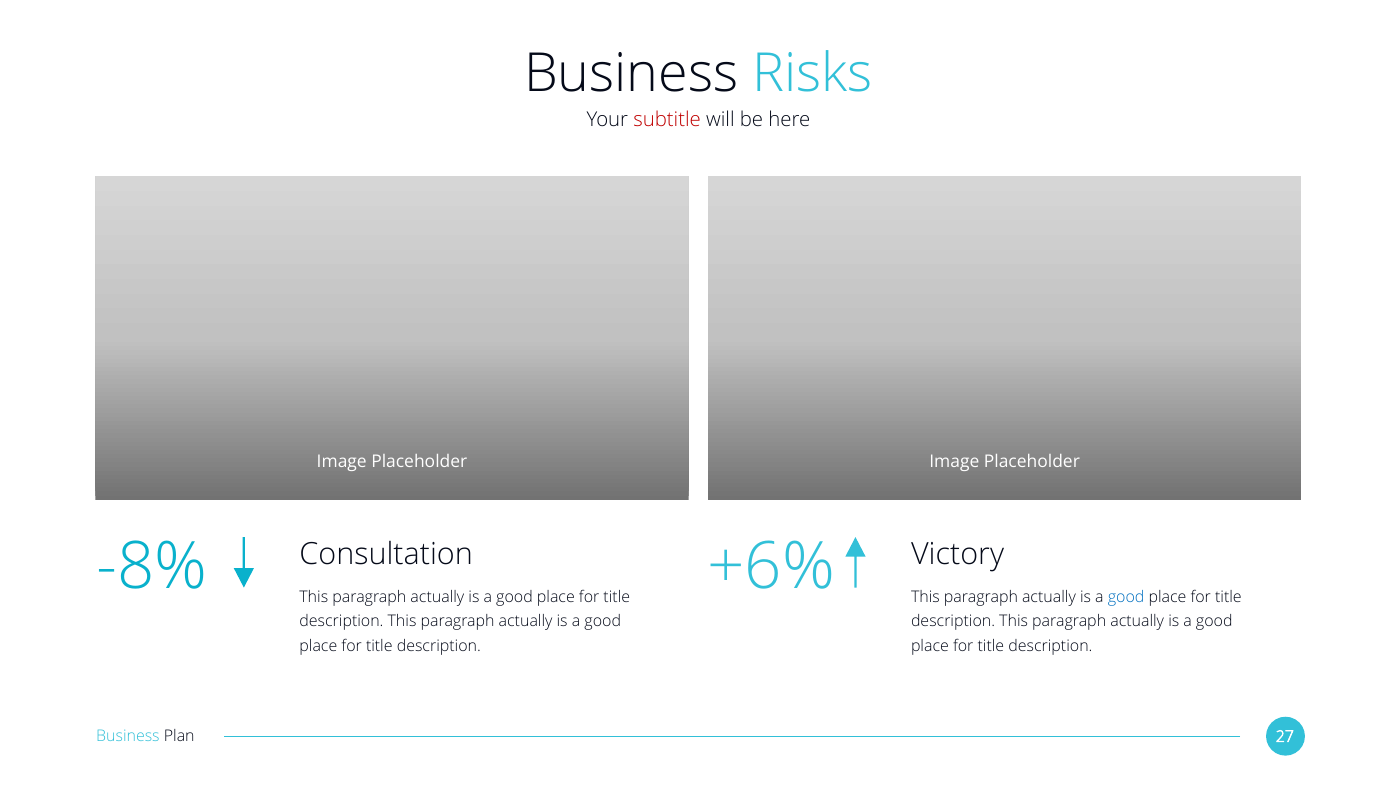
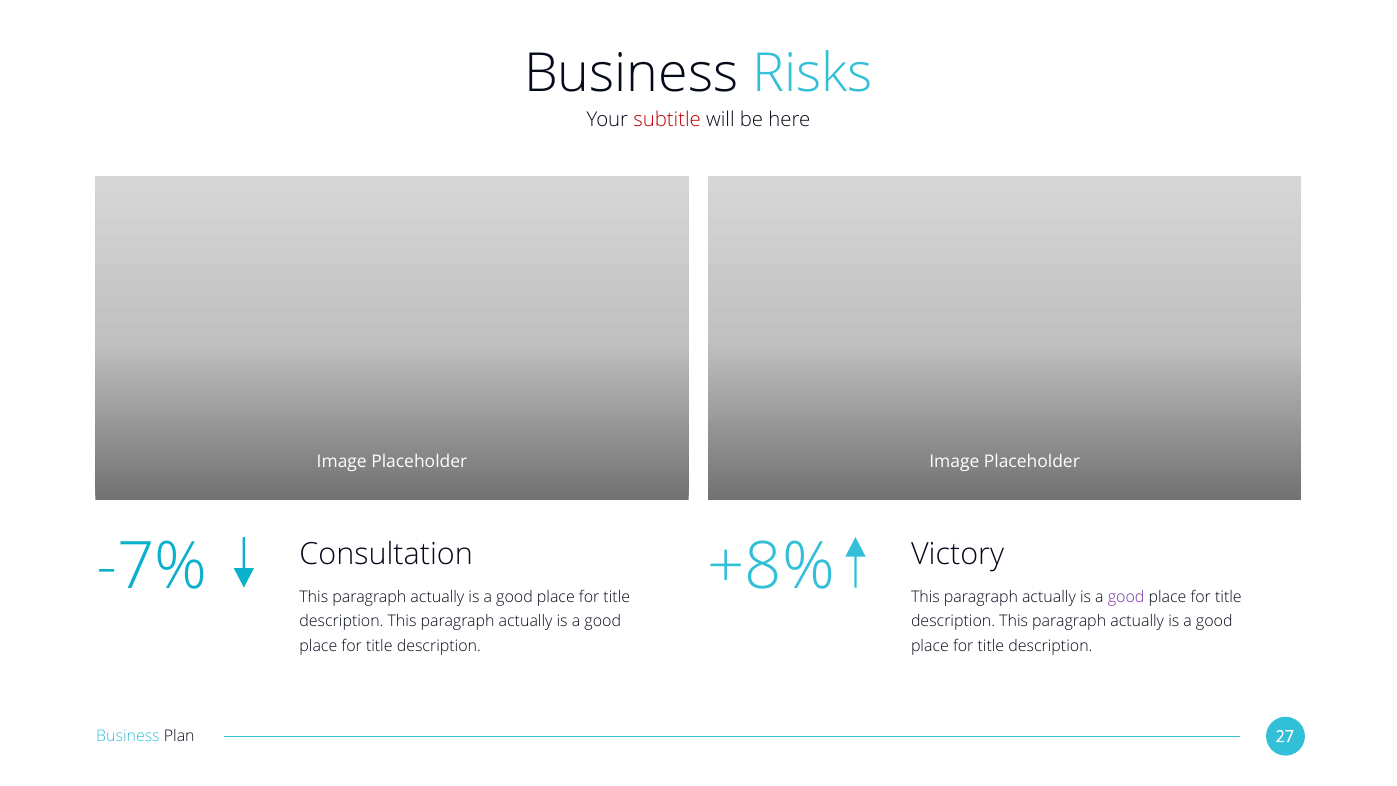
-8%: -8% -> -7% (152, 567)
+6%: +6% -> +8% (771, 567)
good colour: blue -> purple (1126, 597)
